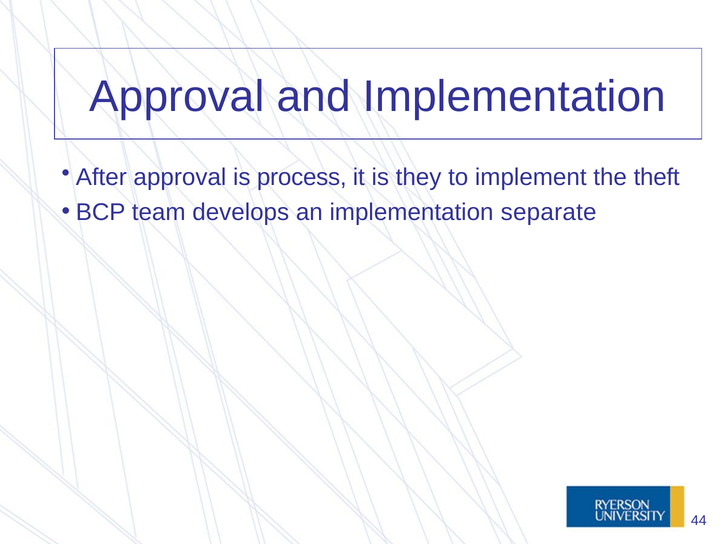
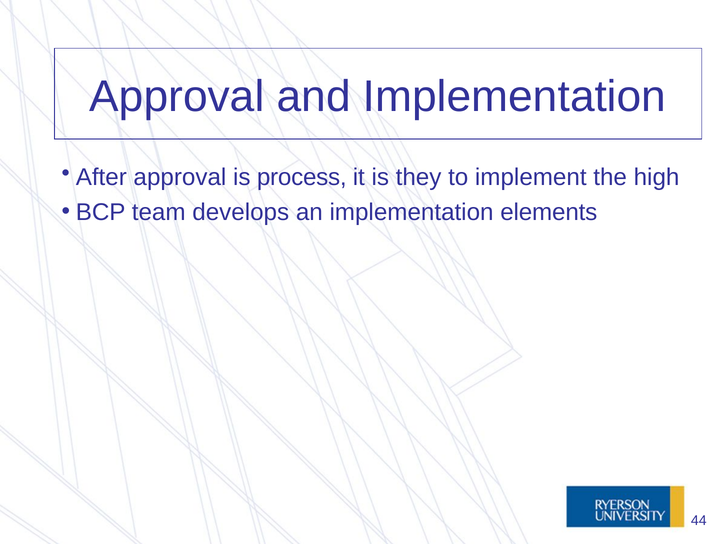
theft: theft -> high (657, 177)
separate: separate -> elements (549, 212)
